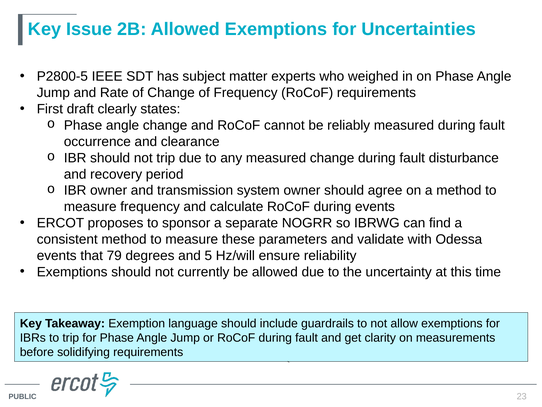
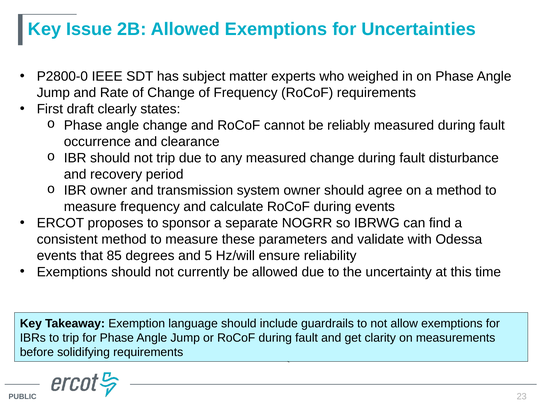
P2800-5: P2800-5 -> P2800-0 (62, 76)
79: 79 -> 85 (114, 255)
